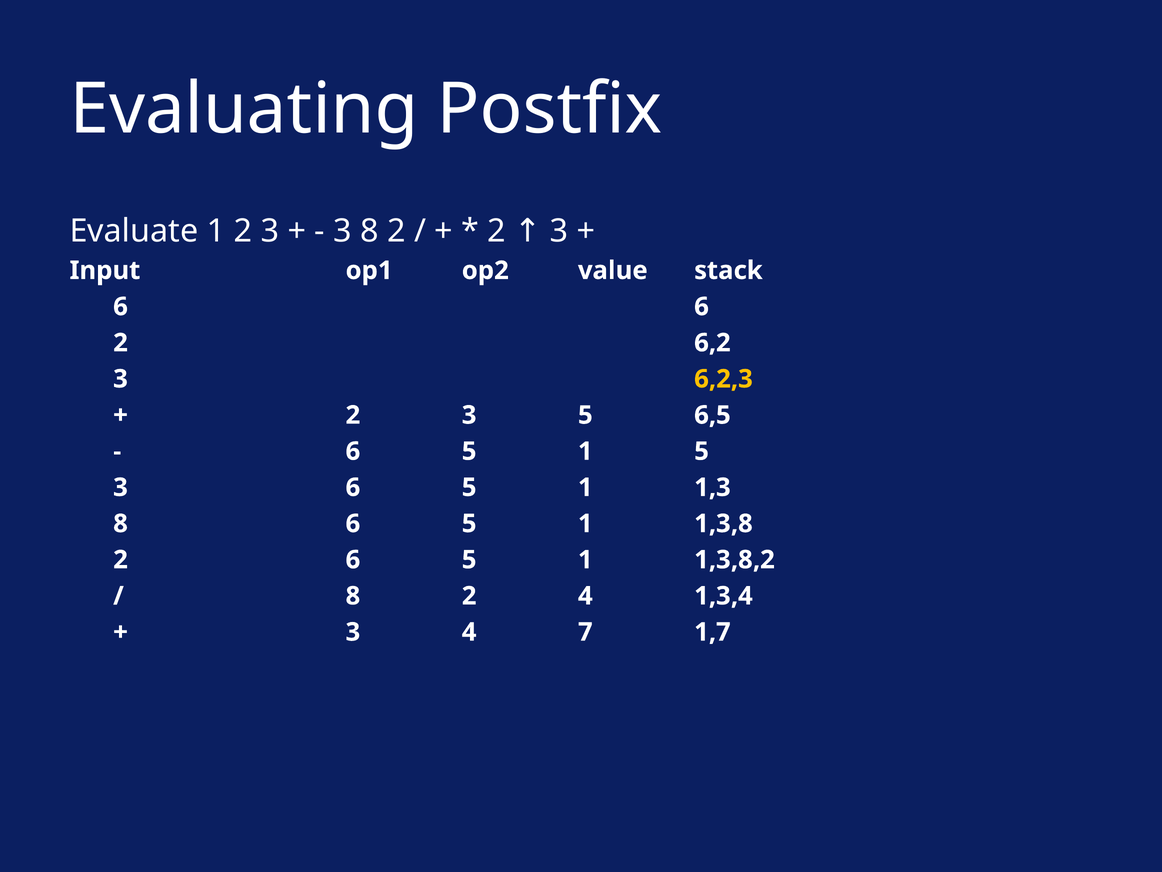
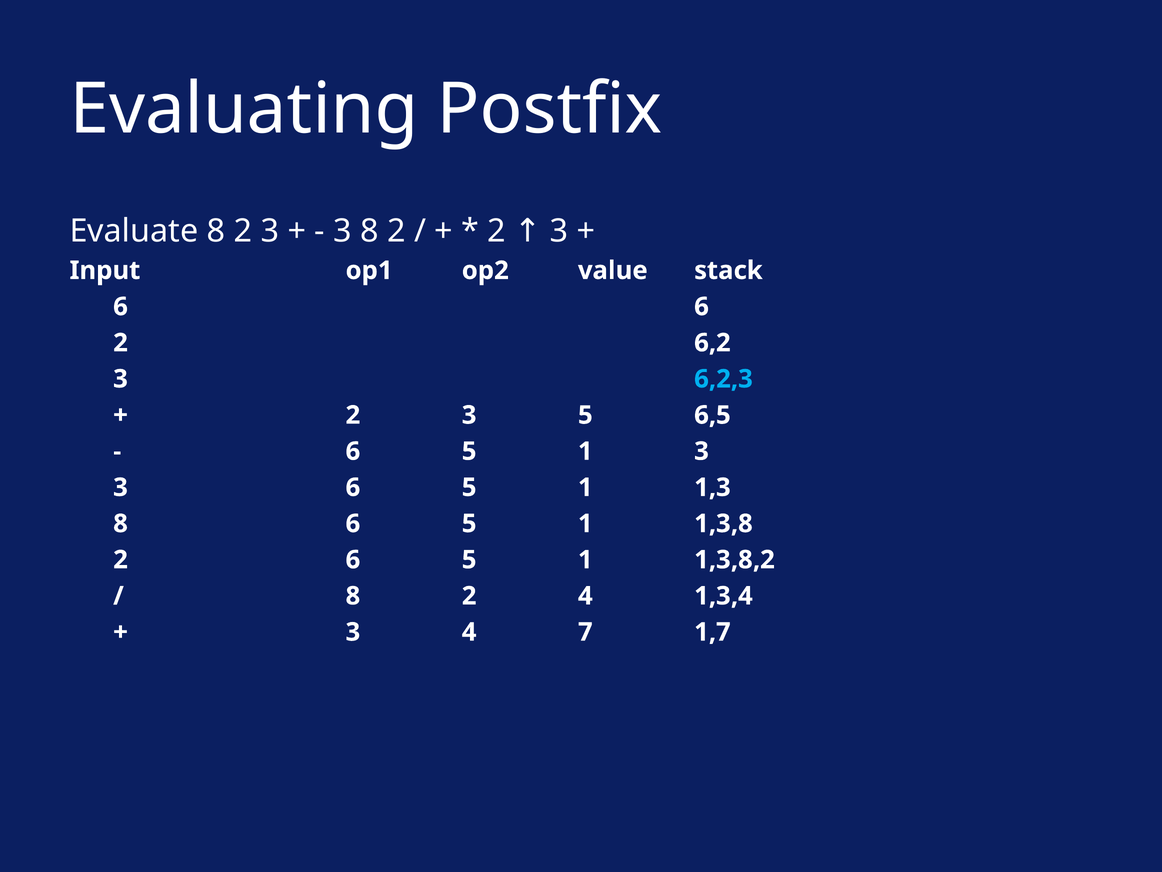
Evaluate 1: 1 -> 8 (216, 231)
6,2,3 colour: yellow -> light blue (723, 379)
1 5: 5 -> 3 (702, 451)
